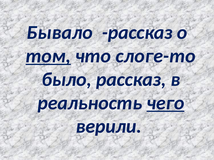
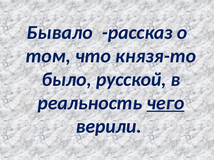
том underline: present -> none (48, 56)
слоге-то: слоге-то -> князя-то (156, 56)
было рассказ: рассказ -> русской (131, 80)
